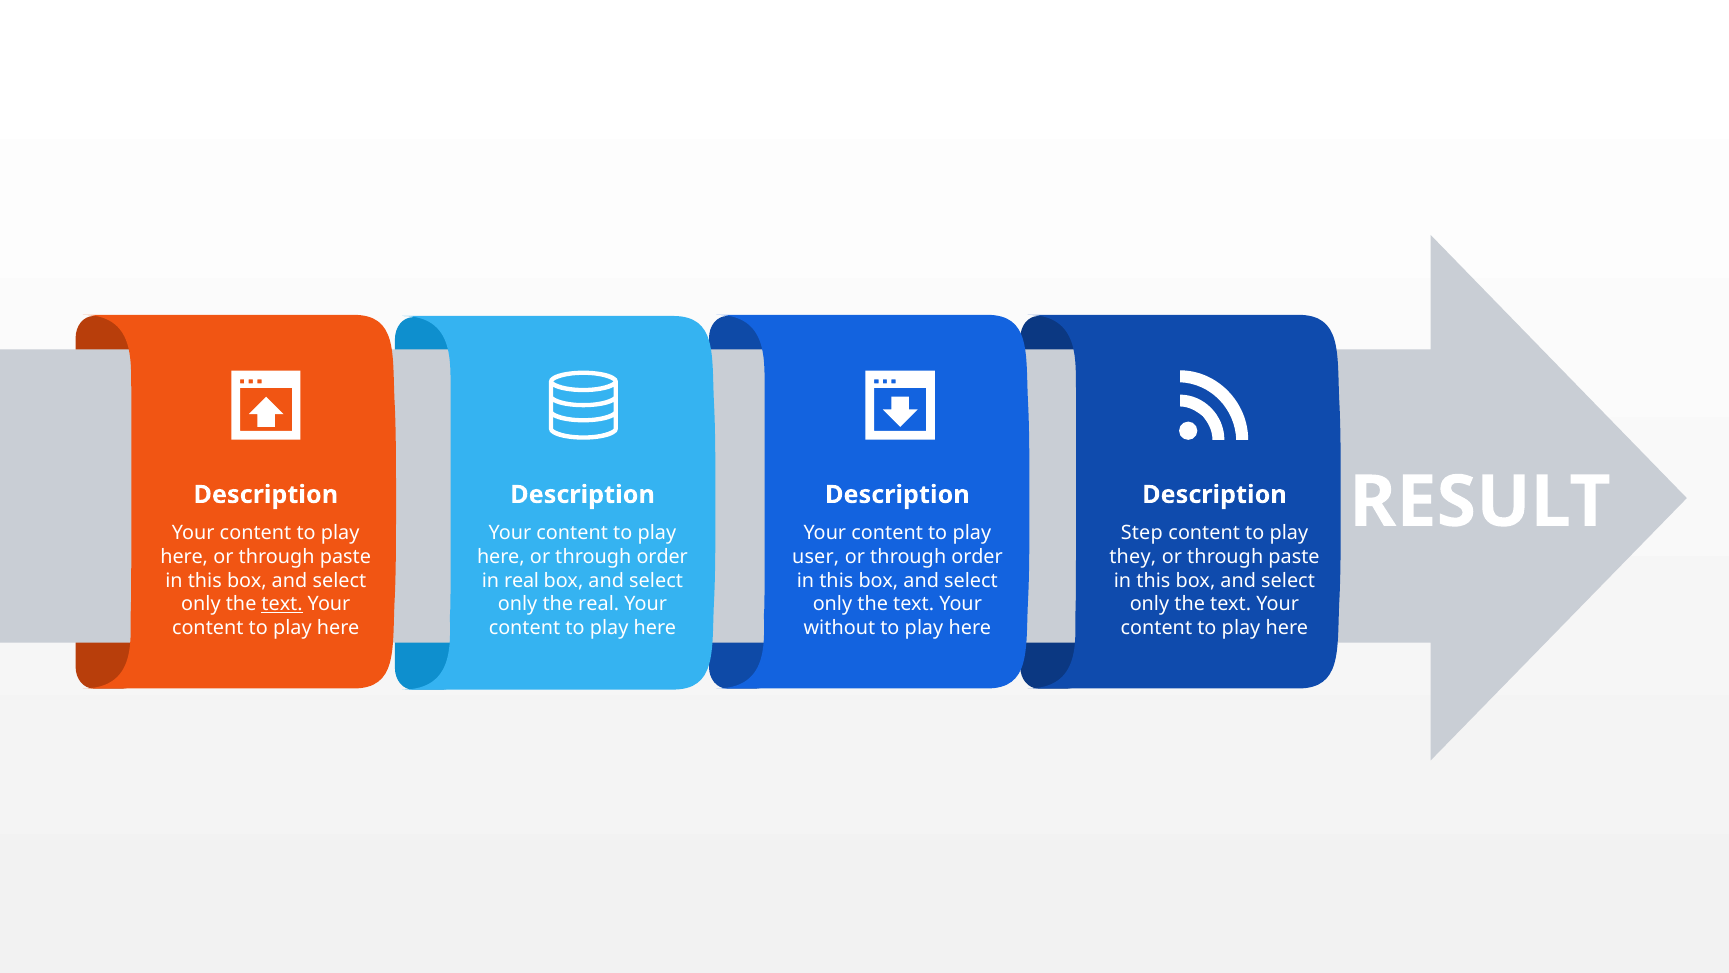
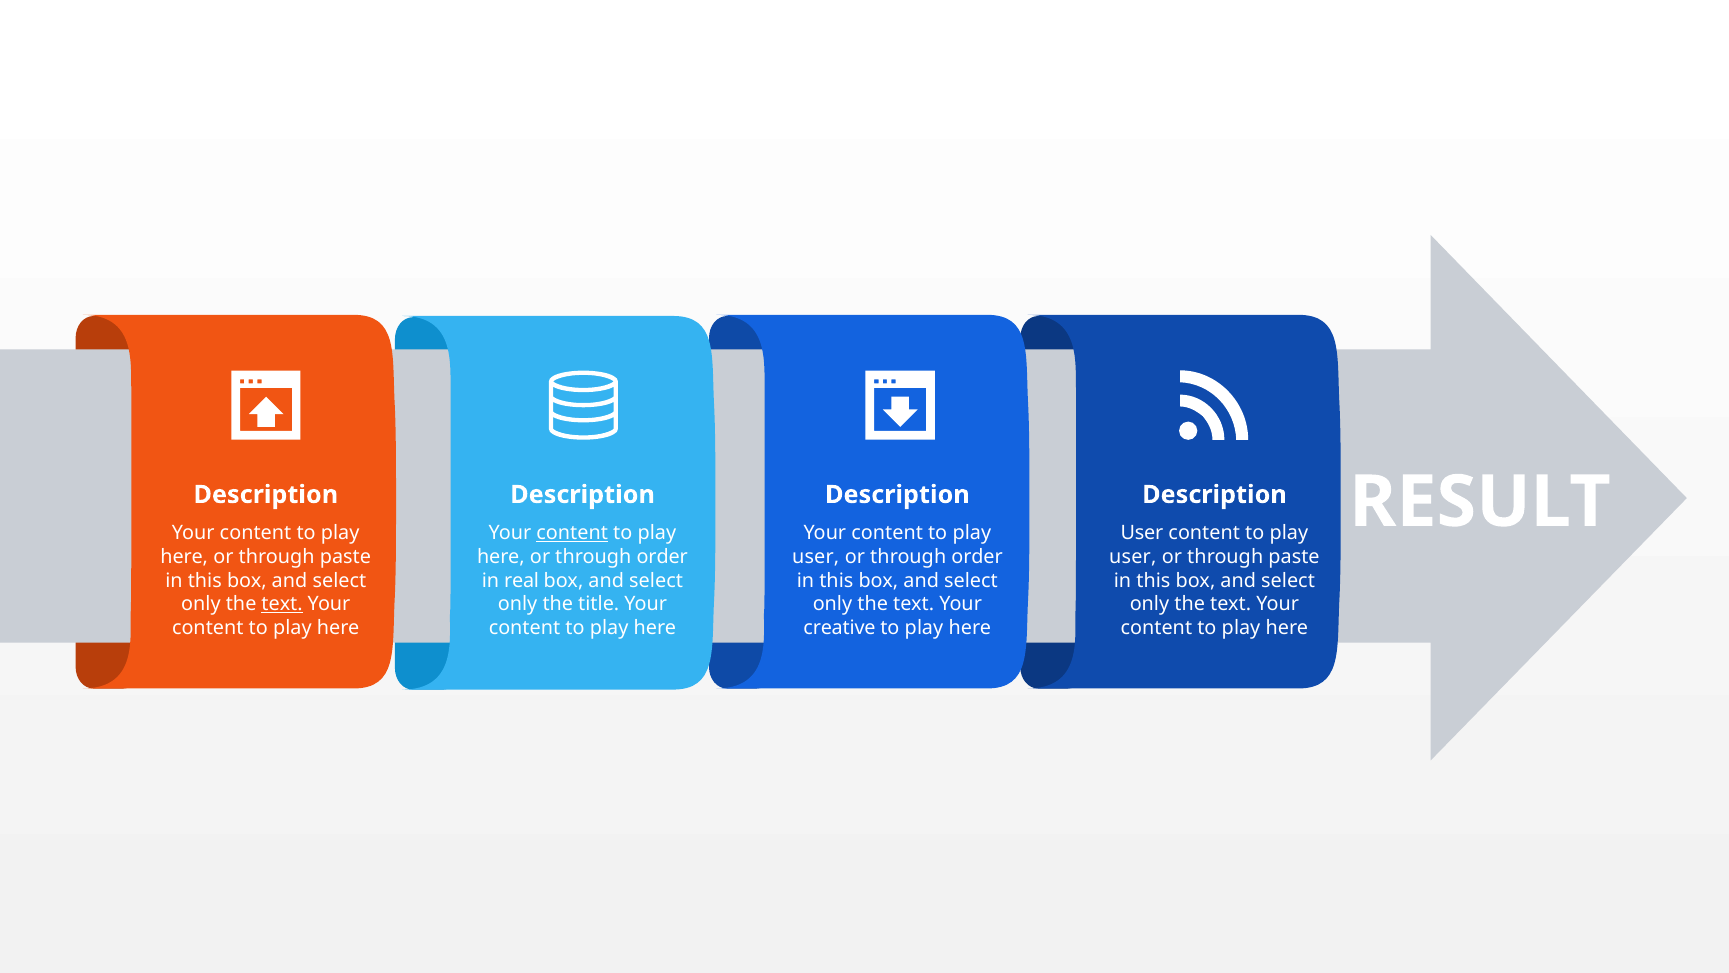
content underline: none -> present (572, 533)
Step: Step -> User (1142, 533)
they: they -> user (1133, 556)
the real: real -> title (599, 604)
without: without -> creative (840, 628)
